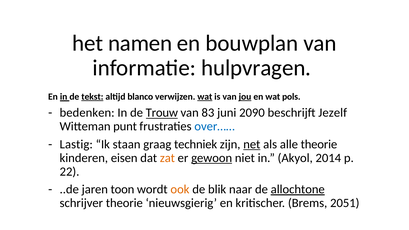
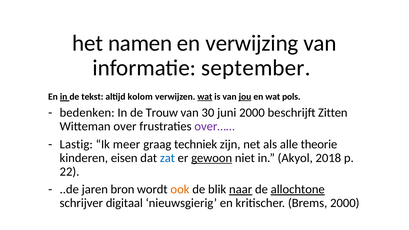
bouwplan: bouwplan -> verwijzing (252, 43)
hulpvragen: hulpvragen -> september (256, 68)
tekst underline: present -> none (92, 97)
blanco: blanco -> kolom (140, 97)
Trouw underline: present -> none (162, 113)
83: 83 -> 30 (208, 113)
juni 2090: 2090 -> 2000 (252, 113)
Jezelf: Jezelf -> Zitten (333, 113)
punt: punt -> over (125, 126)
over…… colour: blue -> purple (215, 126)
staan: staan -> meer (127, 144)
net underline: present -> none (252, 144)
zat colour: orange -> blue (167, 158)
2014: 2014 -> 2018 (328, 158)
toon: toon -> bron (122, 189)
naar underline: none -> present (241, 189)
schrijver theorie: theorie -> digitaal (124, 203)
Brems 2051: 2051 -> 2000 (345, 203)
